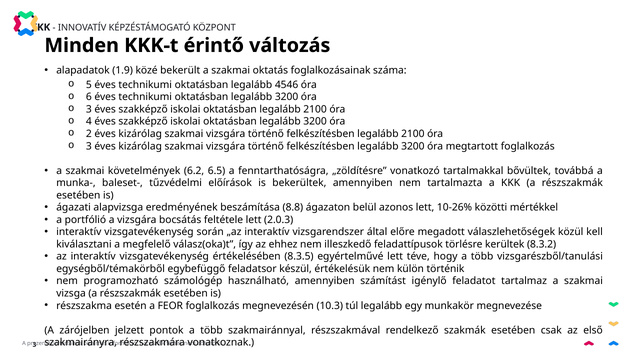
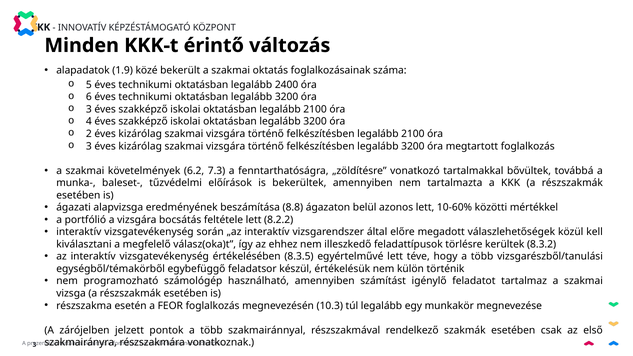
4546: 4546 -> 2400 (287, 85)
6.5: 6.5 -> 7.3 (217, 171)
10-26%: 10-26% -> 10-60% (455, 208)
2.0.3: 2.0.3 -> 8.2.2 (279, 220)
